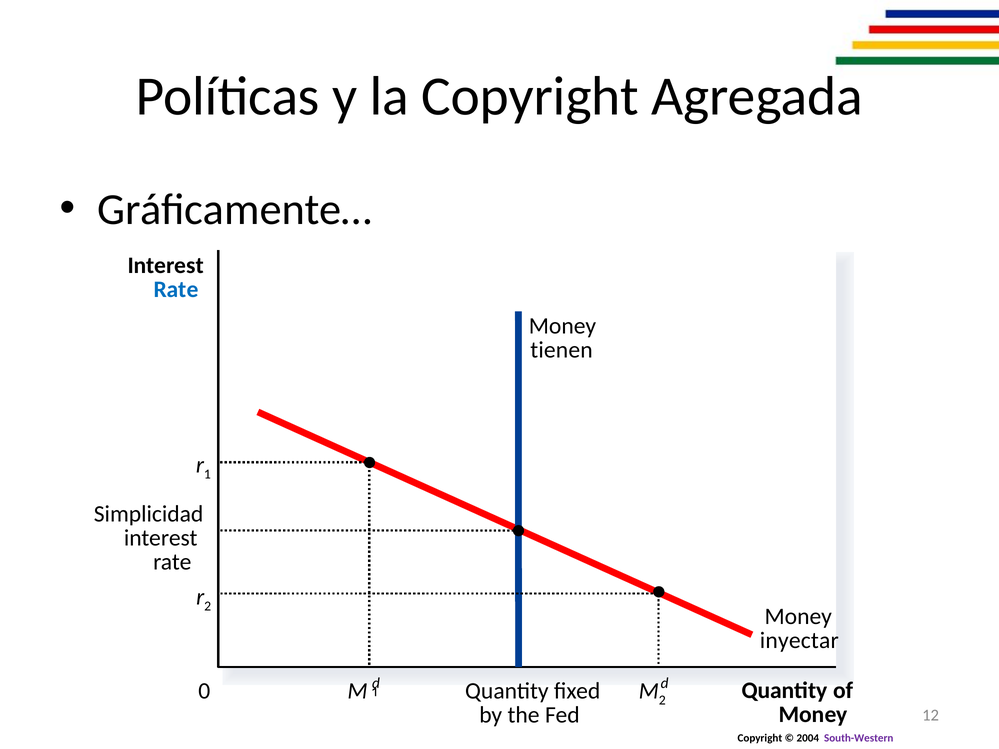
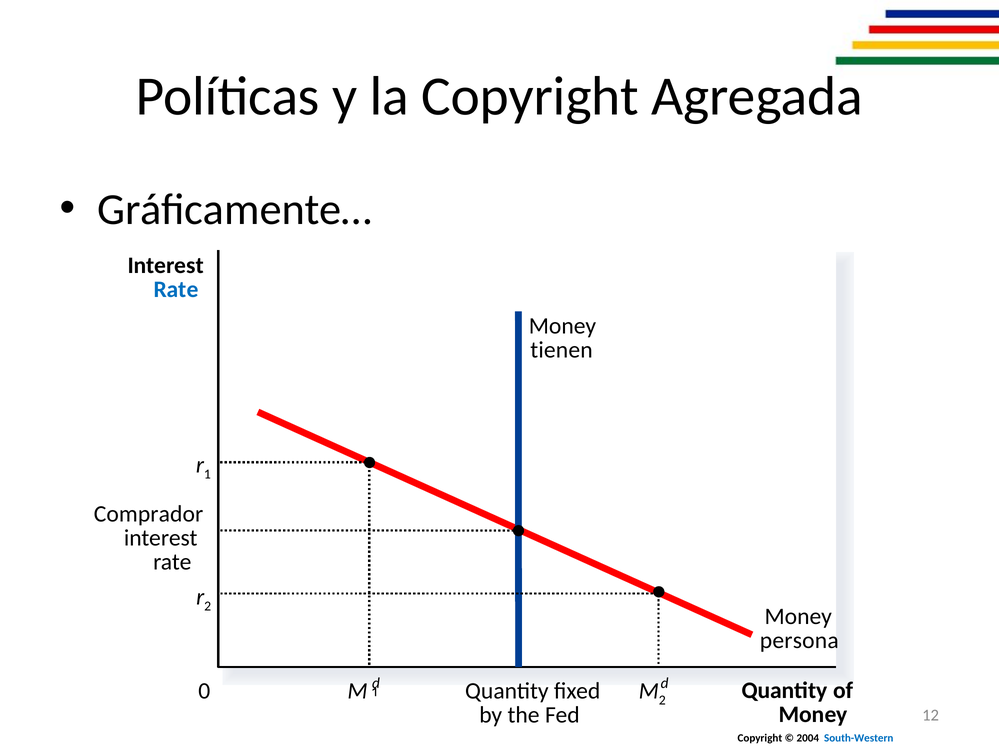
Simplicidad: Simplicidad -> Comprador (149, 514)
inyectar: inyectar -> persona (799, 640)
South-Western colour: purple -> blue (859, 738)
